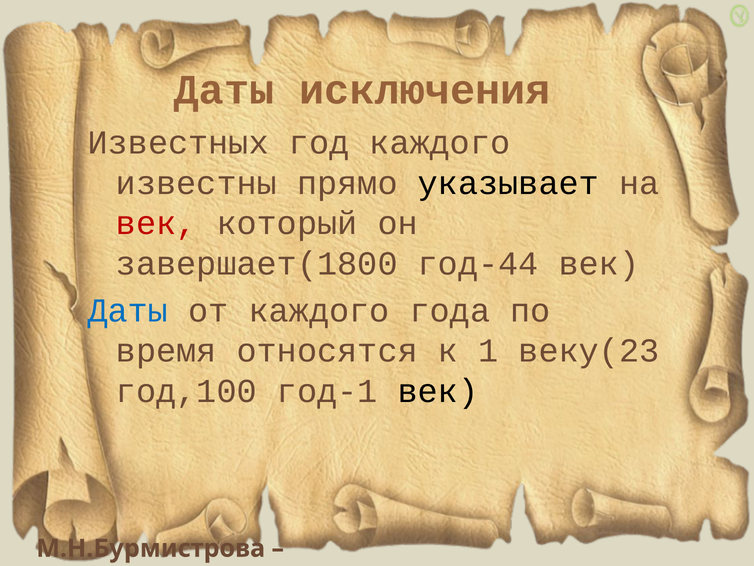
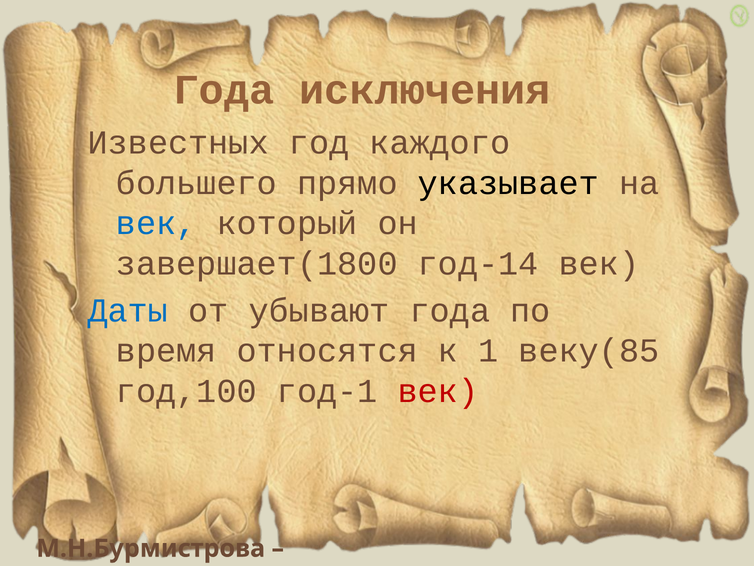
Даты: Даты -> Года (224, 90)
известны: известны -> большего (196, 183)
век colour: red -> blue (156, 223)
год-44: год-44 -> год-14 (478, 263)
от каждого: каждого -> убывают (319, 310)
веку(23: веку(23 -> веку(85 (589, 351)
век colour: black -> red (438, 391)
